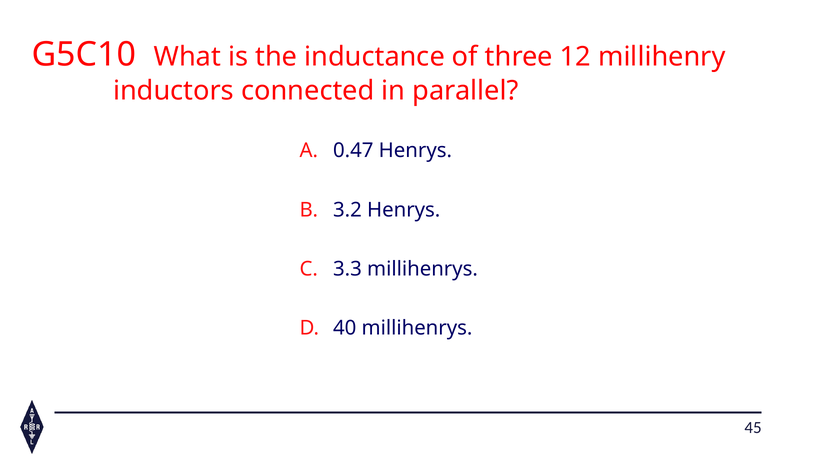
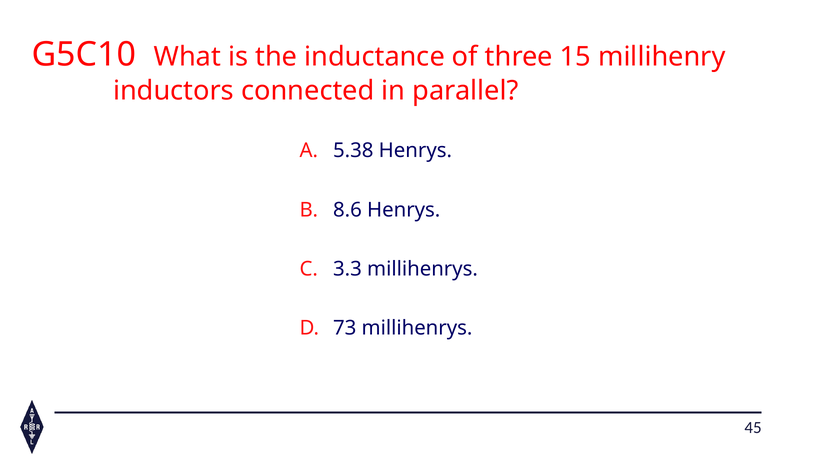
12: 12 -> 15 (575, 57)
0.47: 0.47 -> 5.38 (353, 151)
3.2: 3.2 -> 8.6 (347, 210)
40: 40 -> 73 (345, 328)
